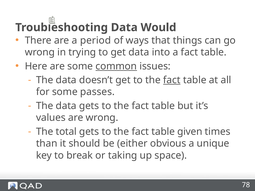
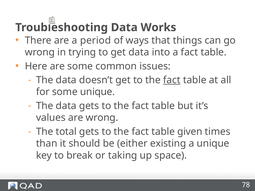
Would: Would -> Works (158, 27)
common underline: present -> none (116, 66)
some passes: passes -> unique (98, 92)
obvious: obvious -> existing (168, 144)
